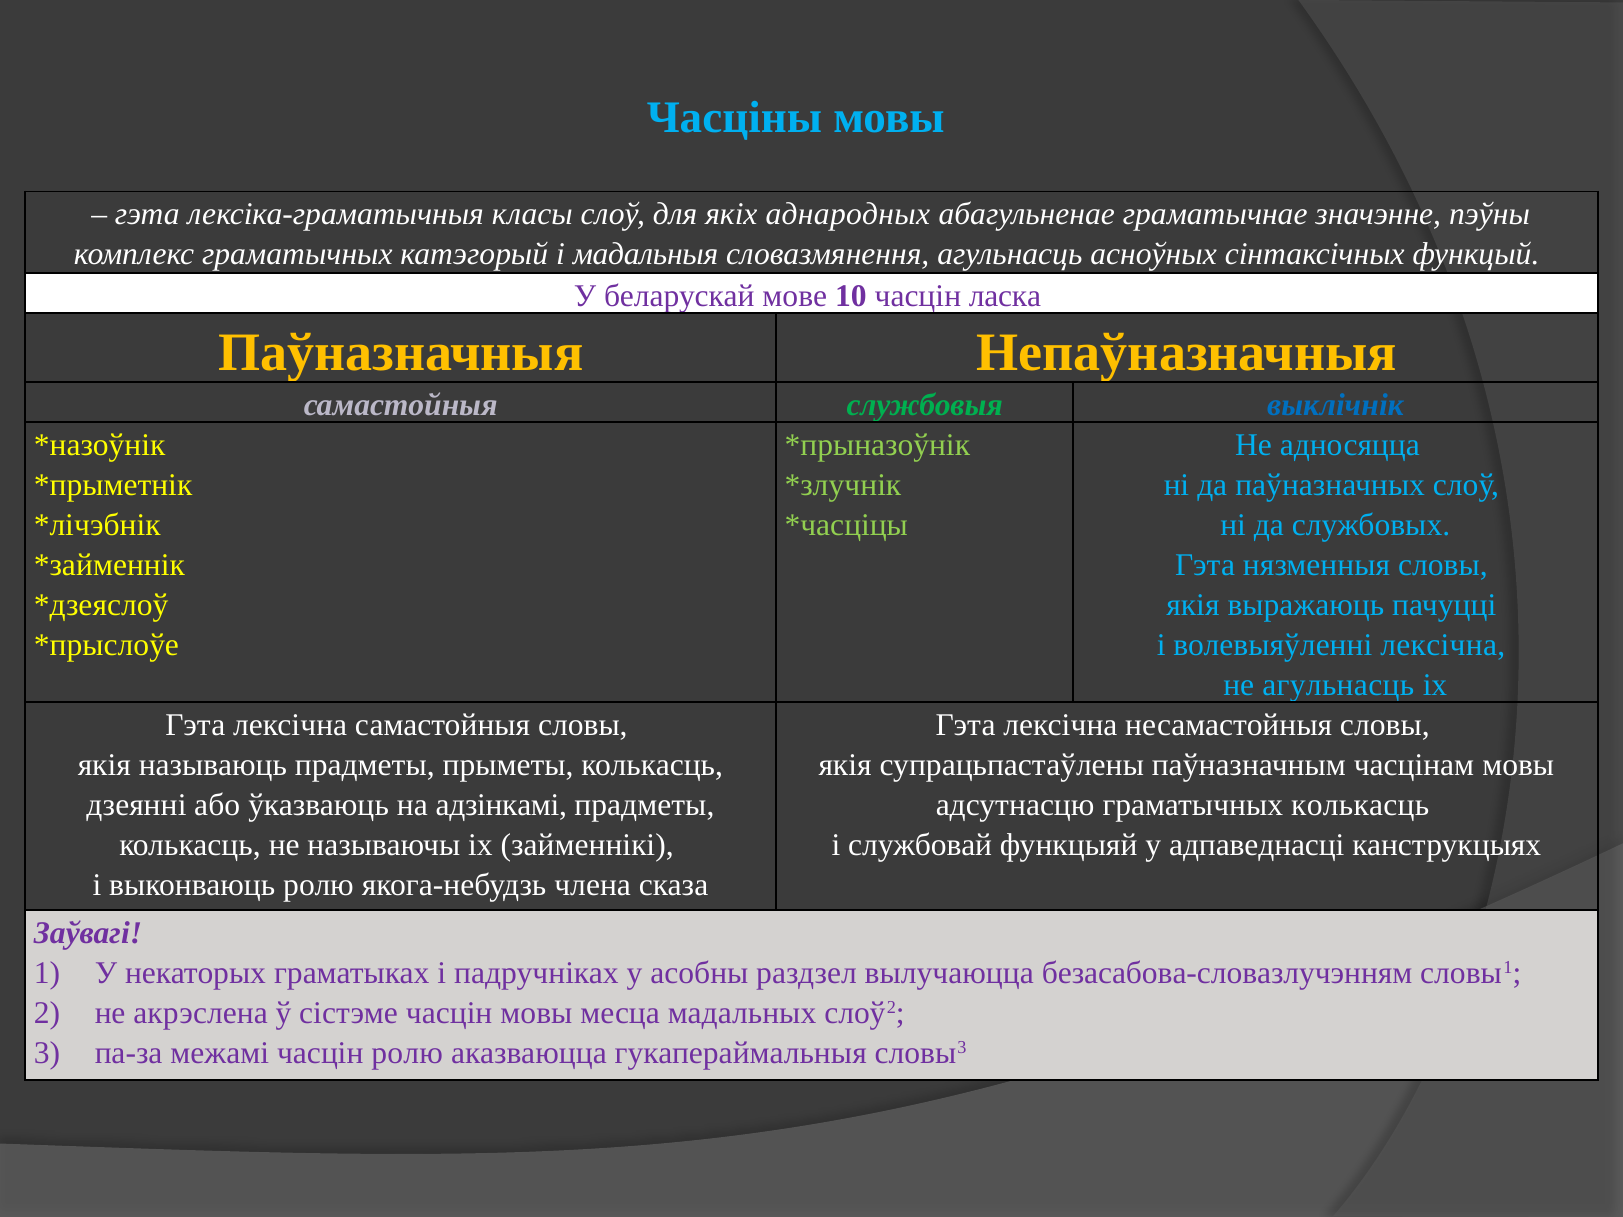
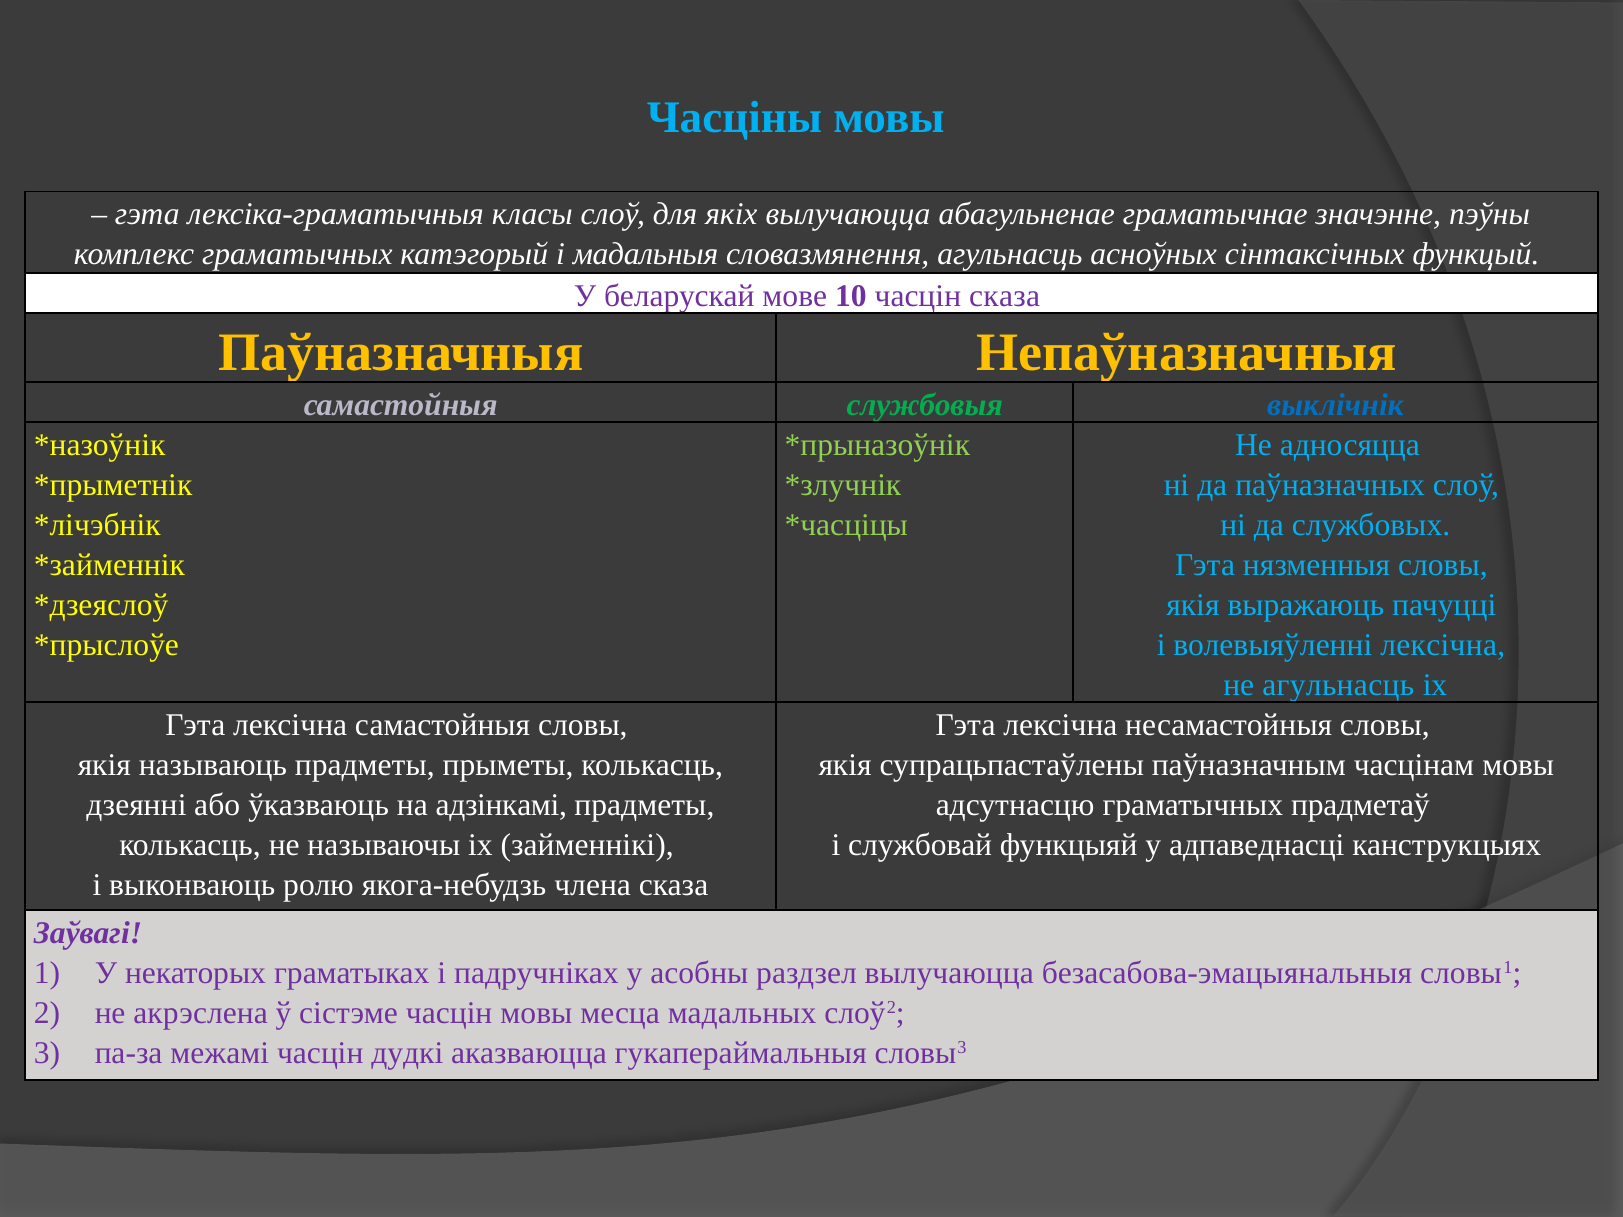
якіх аднародных: аднародных -> вылучаюцца (848, 214)
часцін ласка: ласка -> сказа (1005, 296)
граматычных колькасць: колькасць -> прадметаў (1360, 806)
безасабова-словазлучэнням: безасабова-словазлучэнням -> безасабова-эмацыянальныя (1227, 973)
часцін ролю: ролю -> дудкі (407, 1053)
